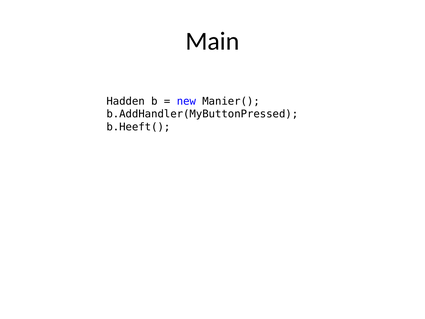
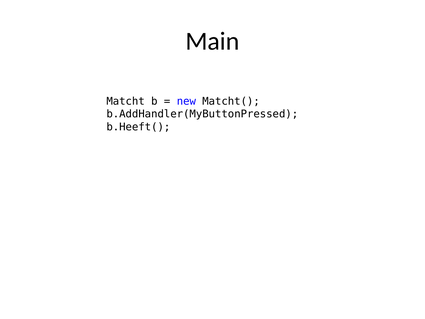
Hadden: Hadden -> Matcht (126, 101)
Manier(: Manier( -> Matcht( (231, 101)
